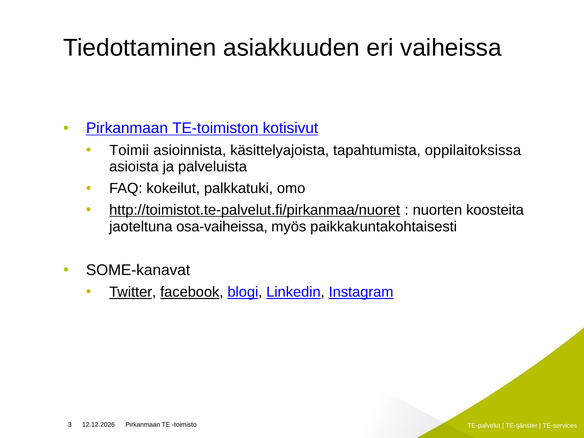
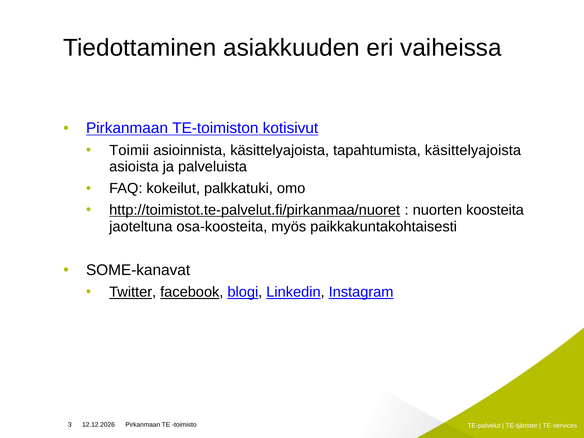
tapahtumista oppilaitoksissa: oppilaitoksissa -> käsittelyajoista (473, 150)
osa-vaiheissa: osa-vaiheissa -> osa-koosteita (222, 227)
